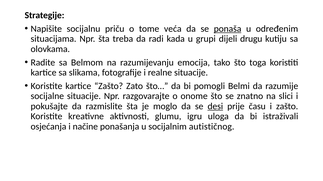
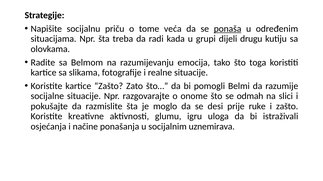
znatno: znatno -> odmah (250, 96)
desi underline: present -> none (215, 107)
času: času -> ruke (257, 107)
autističnog: autističnog -> uznemirava (212, 127)
